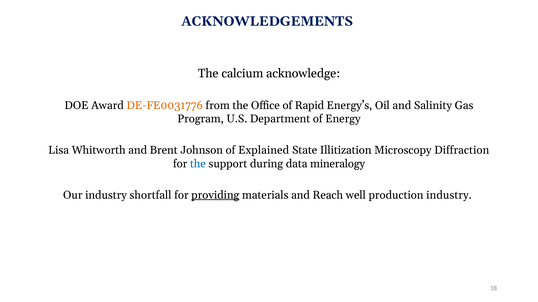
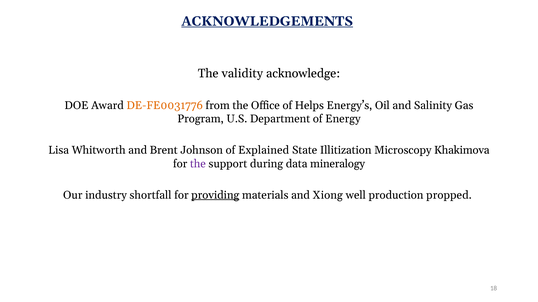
ACKNOWLEDGEMENTS underline: none -> present (267, 21)
calcium: calcium -> validity (242, 74)
Rapid: Rapid -> Helps (309, 106)
Diffraction: Diffraction -> Khakimova (462, 151)
the colour: blue -> purple (198, 164)
Reach: Reach -> Xiong (328, 195)
production industry: industry -> propped (449, 195)
